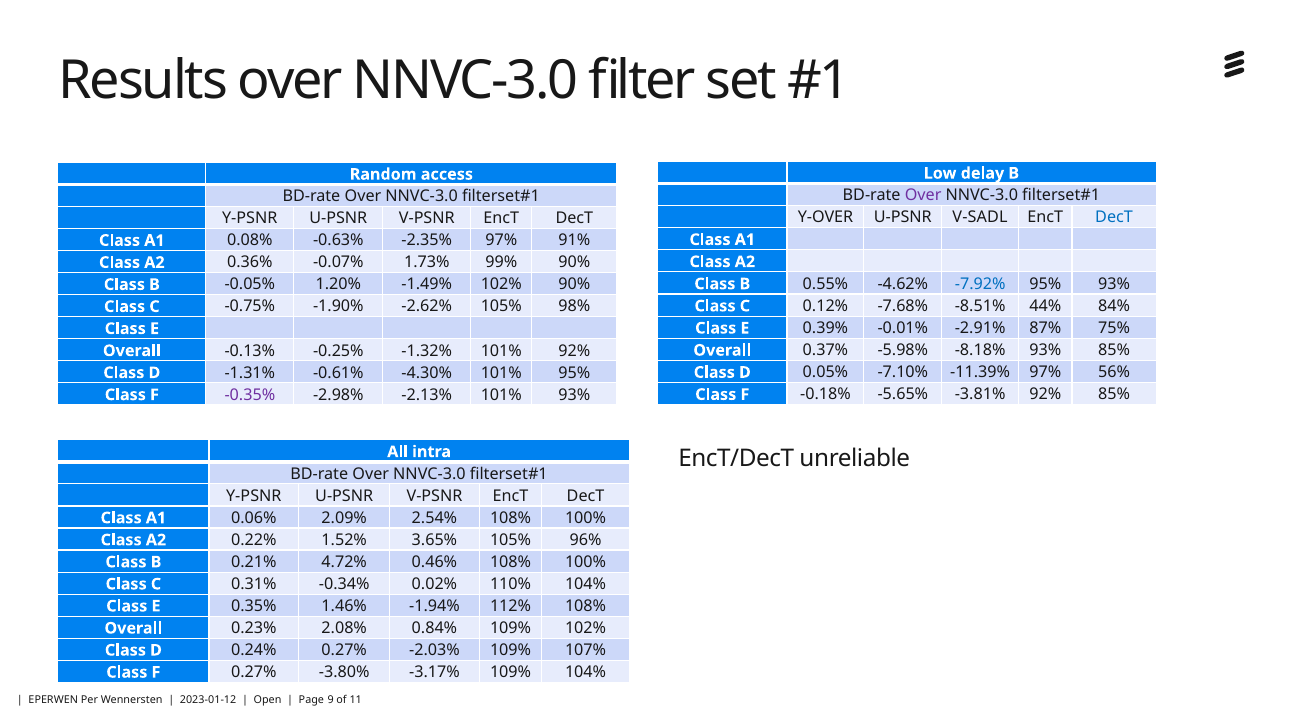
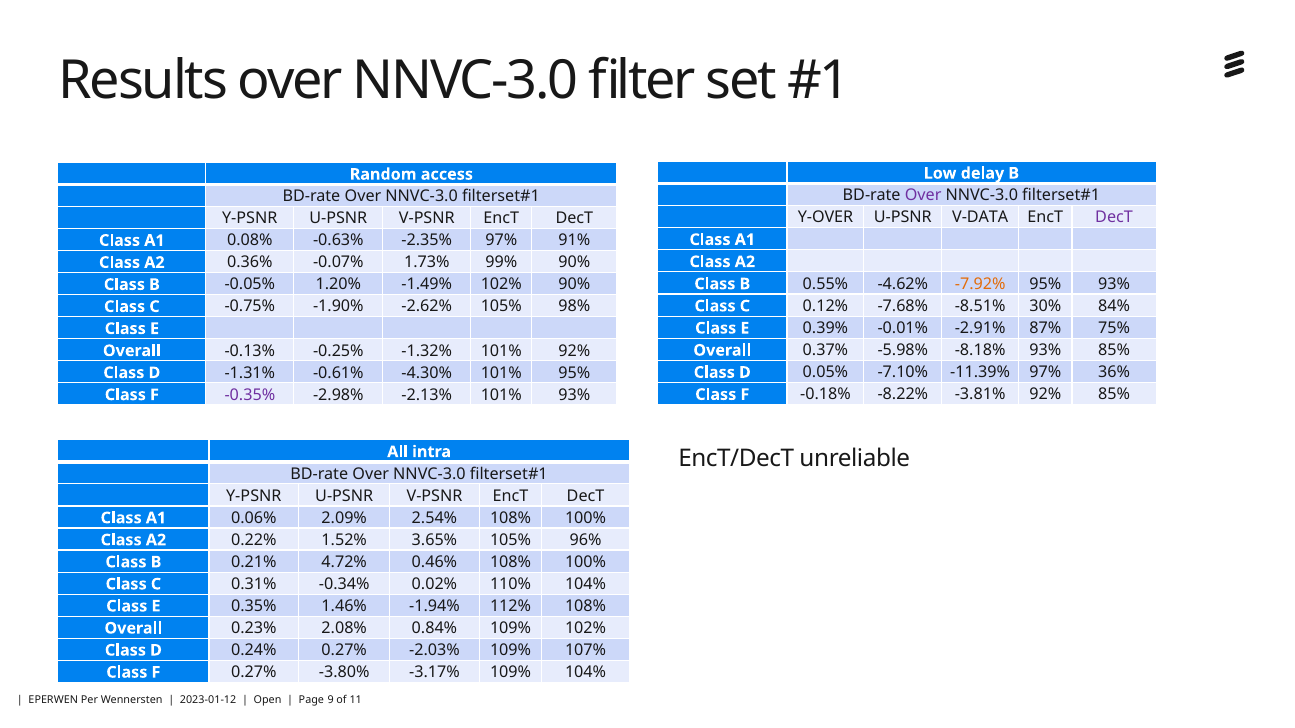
V-SADL: V-SADL -> V-DATA (980, 218)
DecT colour: blue -> purple (1114, 218)
-7.92% colour: blue -> orange (980, 284)
44%: 44% -> 30% (1045, 306)
56%: 56% -> 36% (1114, 373)
-5.65%: -5.65% -> -8.22% (903, 395)
